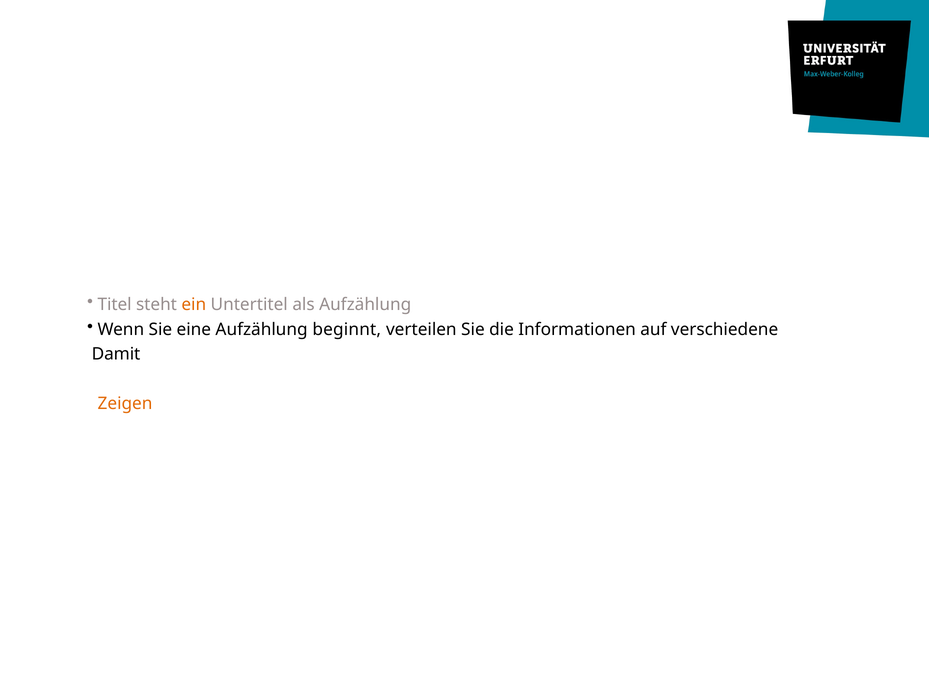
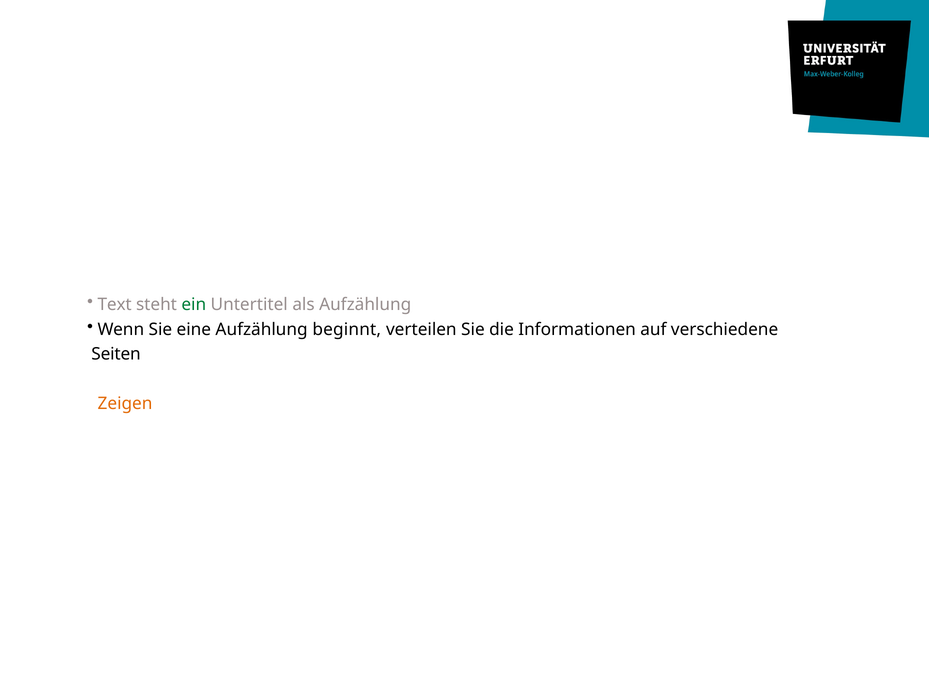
Titel: Titel -> Text (115, 304)
ein colour: orange -> green (194, 304)
Damit: Damit -> Seiten (116, 354)
